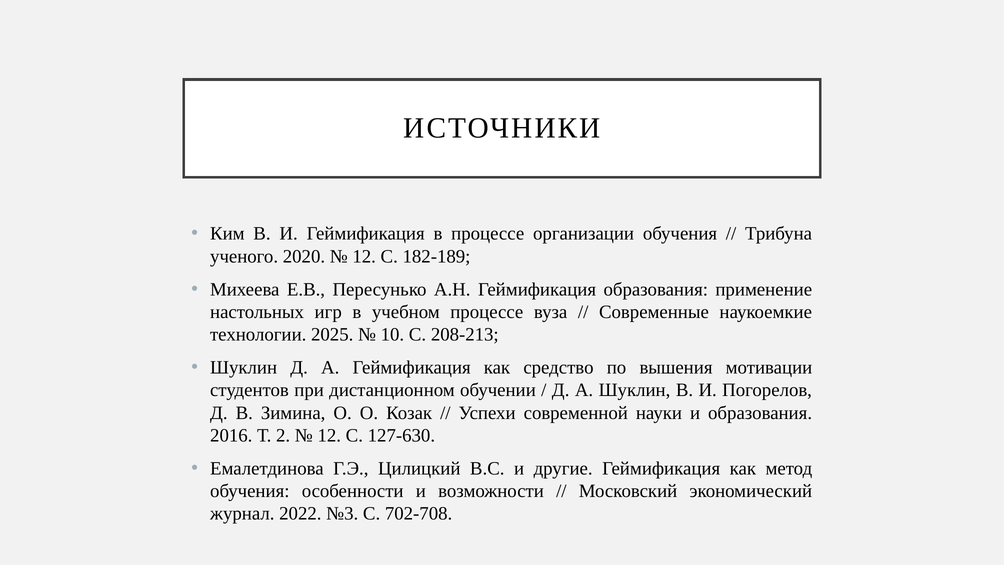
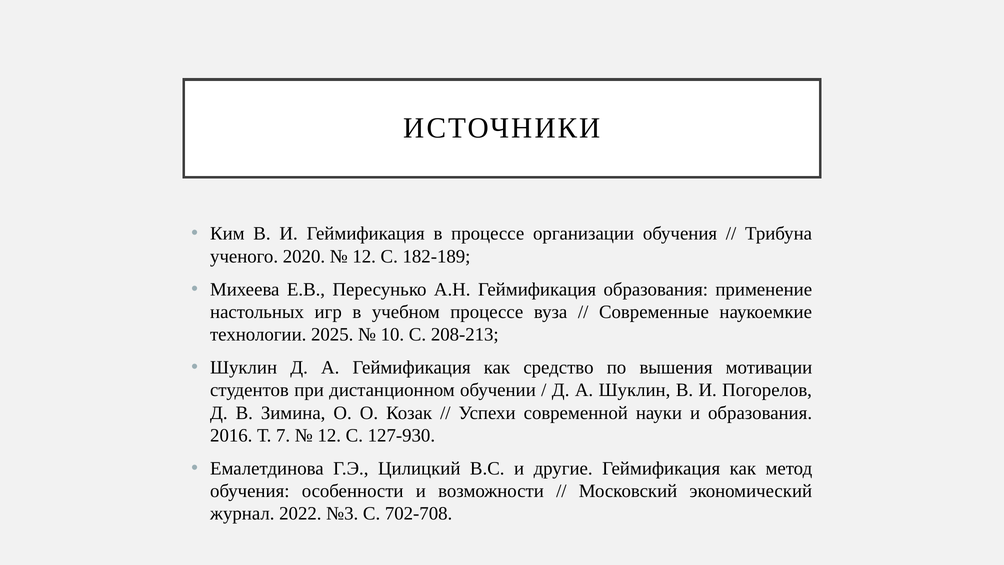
2: 2 -> 7 (283, 435)
127-630: 127-630 -> 127-930 (401, 435)
